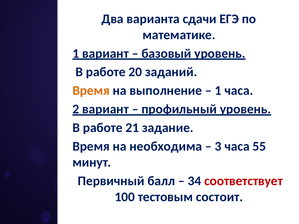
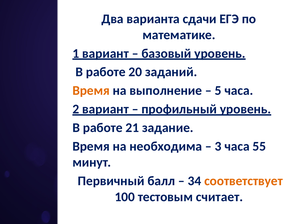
1: 1 -> 5 (218, 91)
соответствует colour: red -> orange (244, 181)
состоит: состоит -> считает (219, 197)
